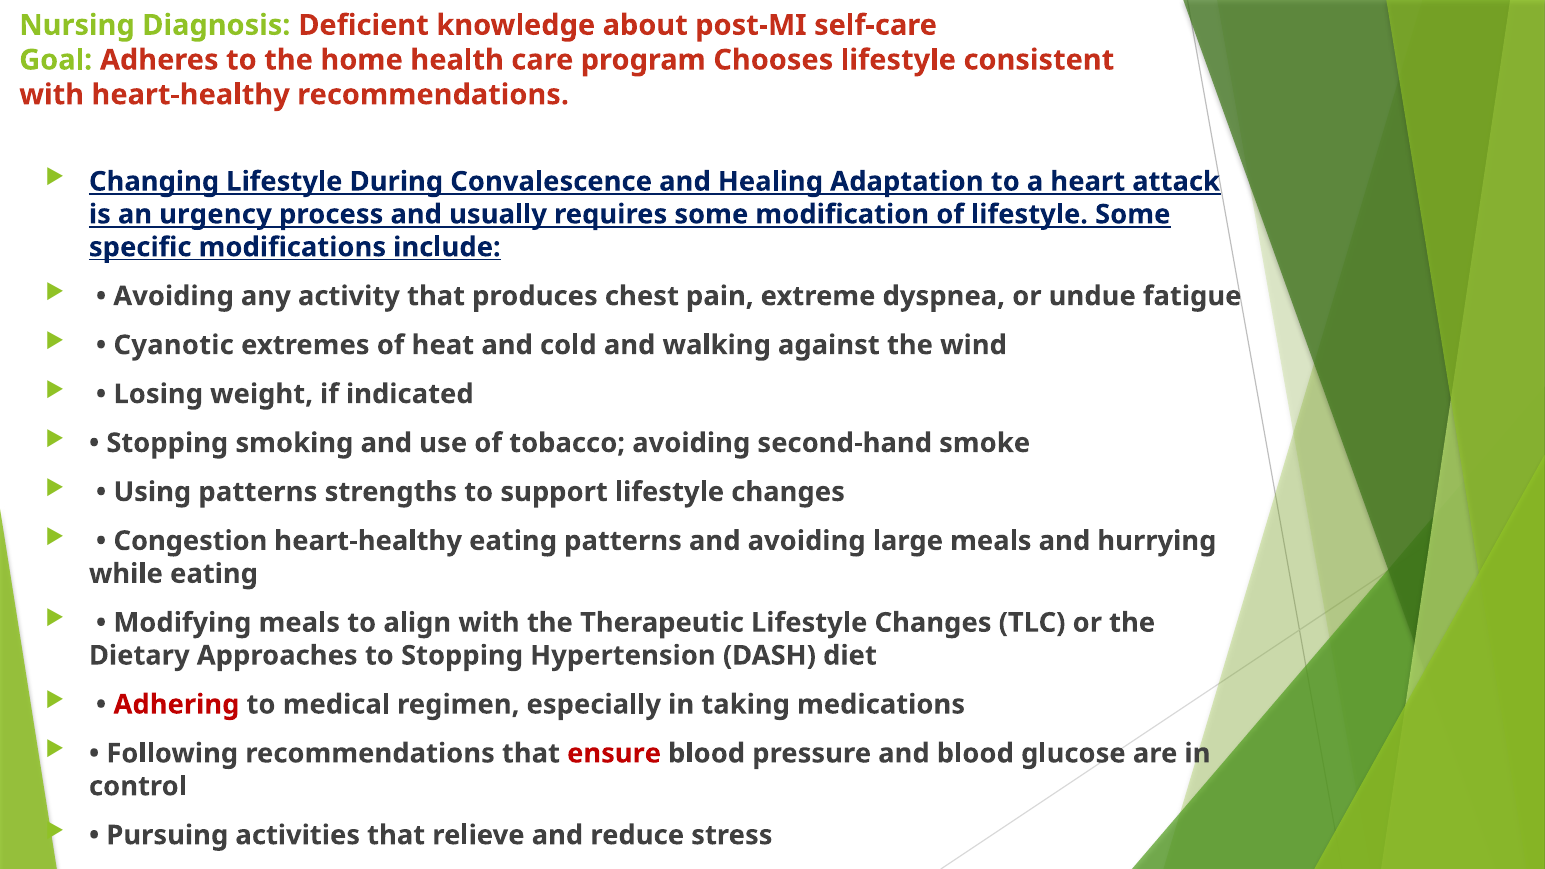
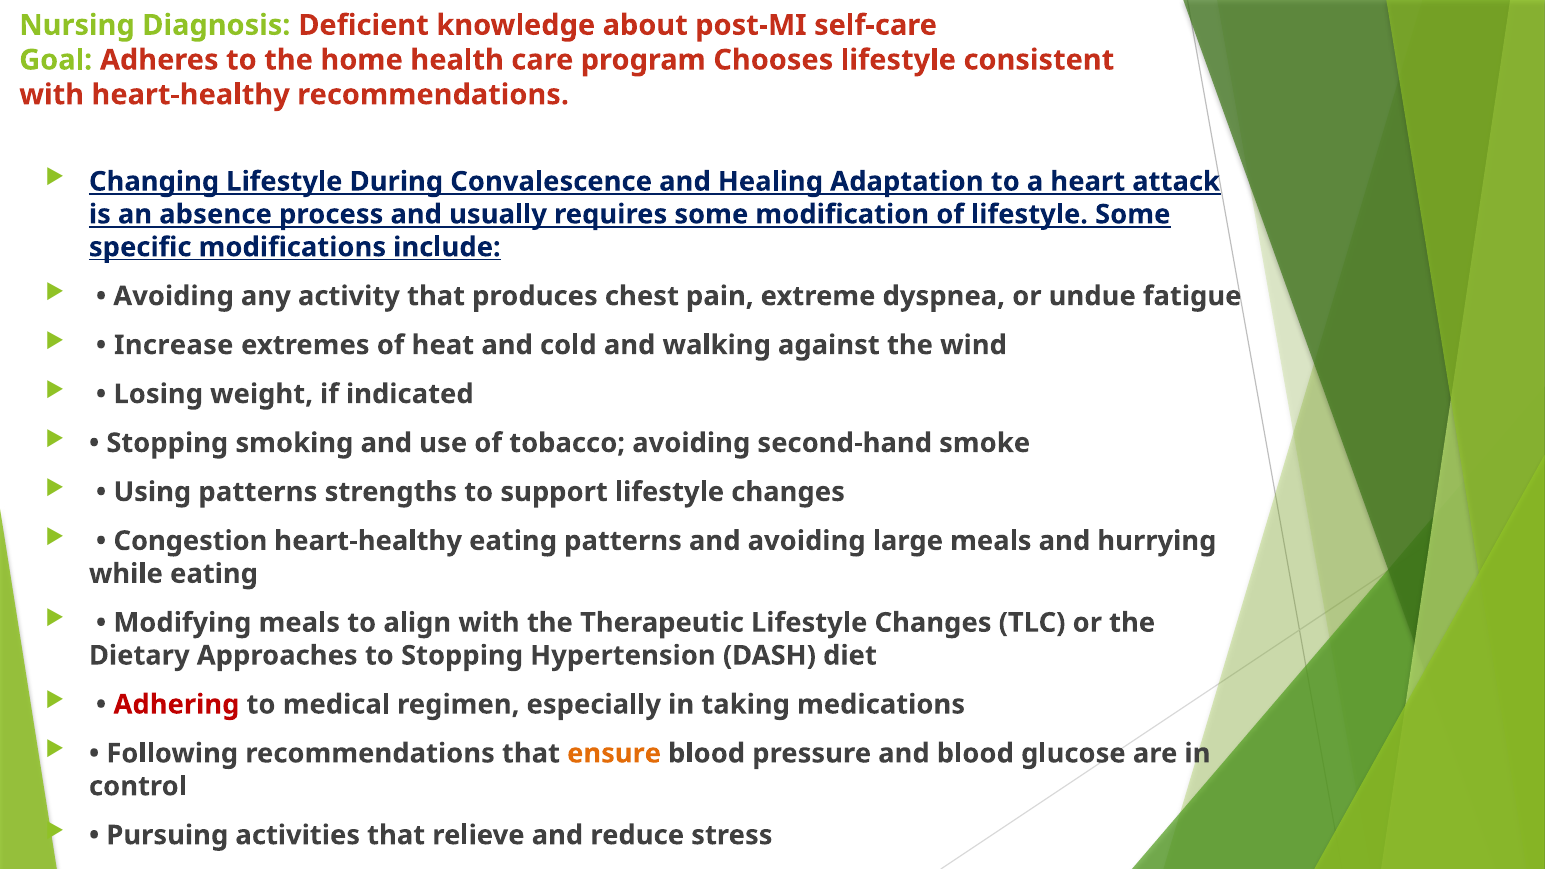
urgency: urgency -> absence (216, 214)
Cyanotic: Cyanotic -> Increase (174, 345)
ensure colour: red -> orange (614, 753)
